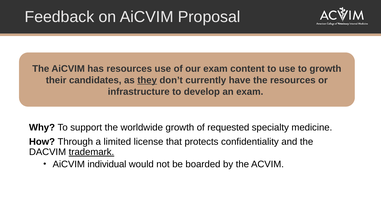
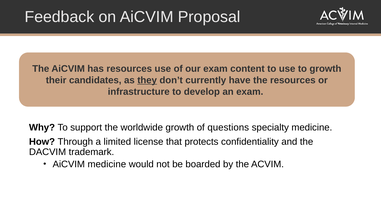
requested: requested -> questions (228, 128)
trademark underline: present -> none (91, 152)
AiCVIM individual: individual -> medicine (107, 165)
